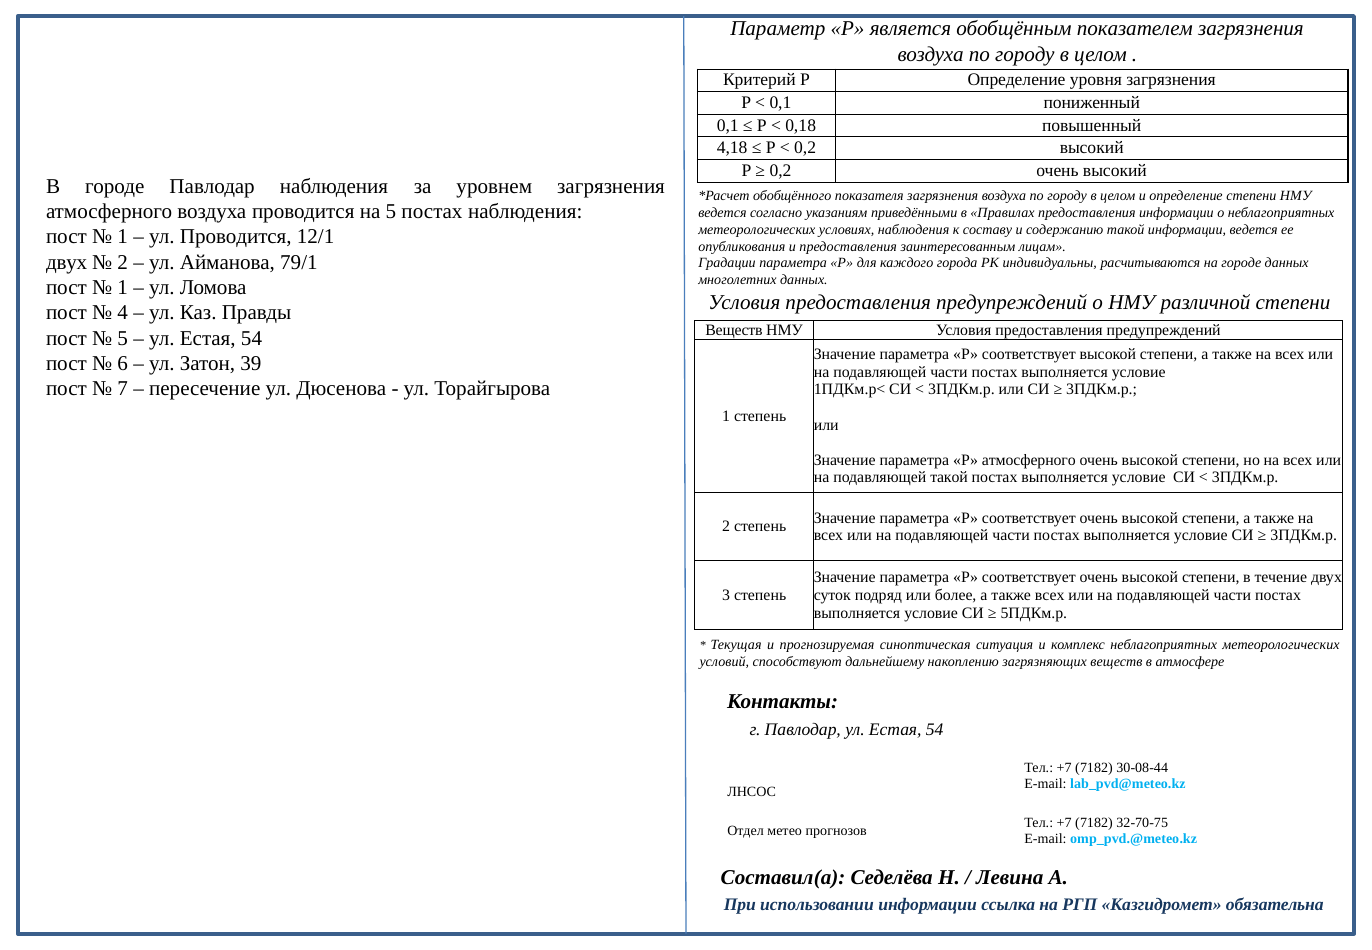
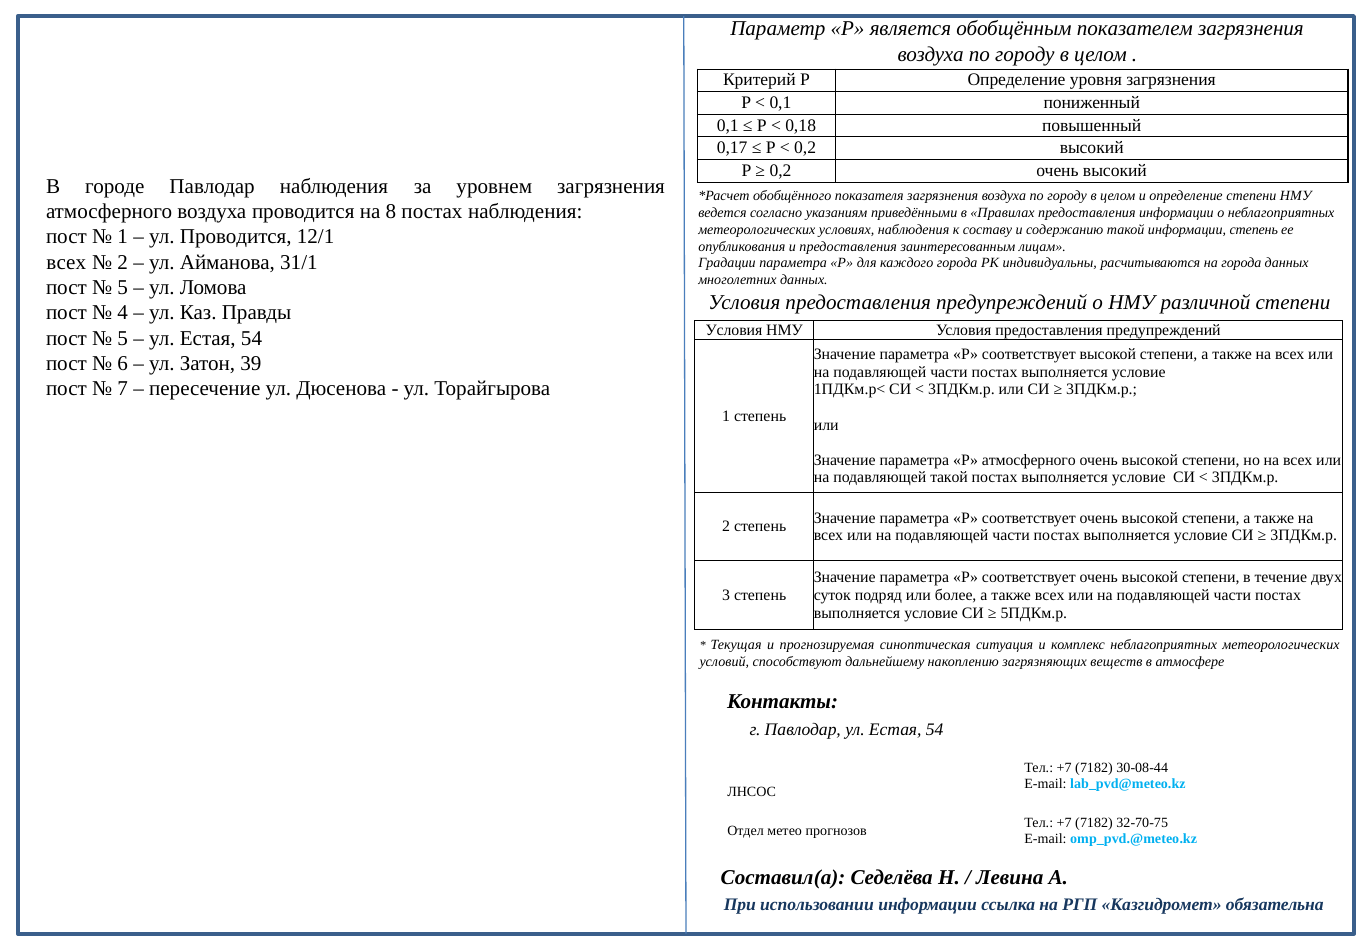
4,18: 4,18 -> 0,17 (732, 148)
на 5: 5 -> 8 (391, 211)
информации ведется: ведется -> степень (1254, 230)
двух: двух -> всех (66, 262)
79/1: 79/1 -> 31/1 (299, 262)
на городе: городе -> города (1241, 263)
1: 1 -> 5 (123, 287)
Веществ: Веществ -> Условия (734, 330)
